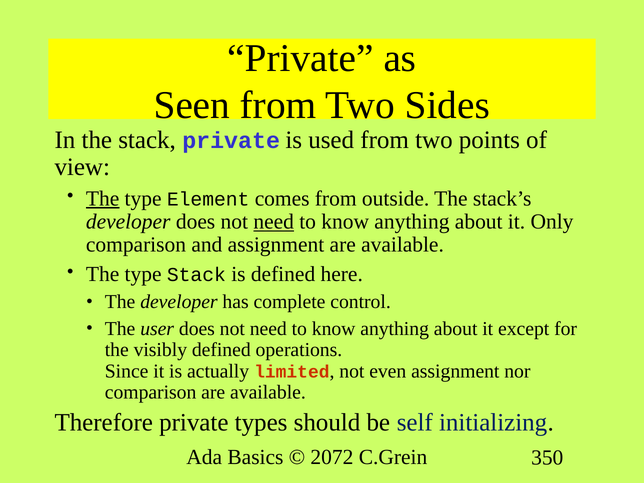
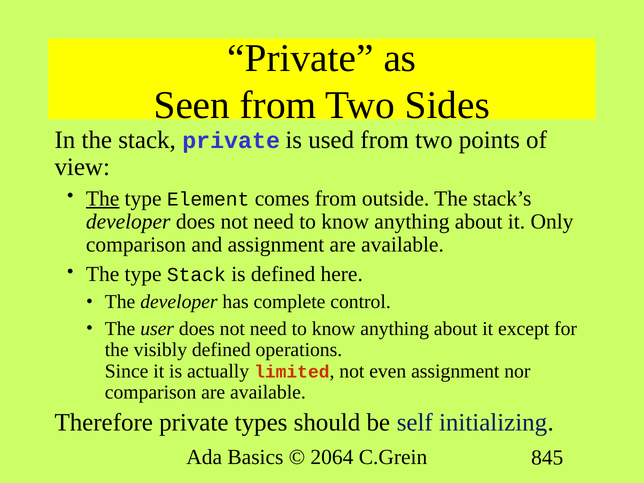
need underline: present -> none (274, 222)
2072: 2072 -> 2064 (332, 457)
350: 350 -> 845 (547, 458)
